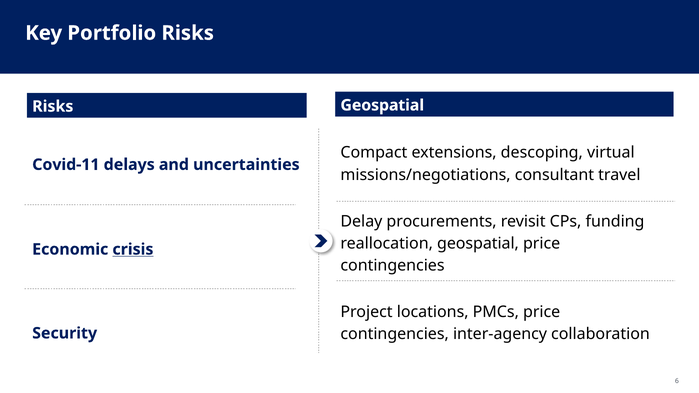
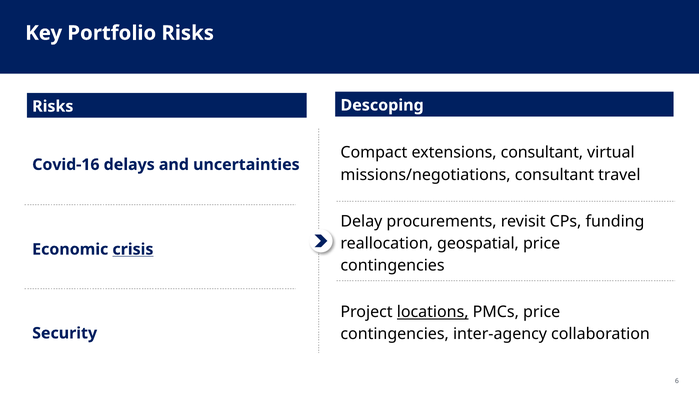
Geospatial: Geospatial -> Descoping (382, 105)
extensions descoping: descoping -> consultant (542, 153)
Covid-11: Covid-11 -> Covid-16 (66, 165)
locations underline: none -> present (433, 312)
